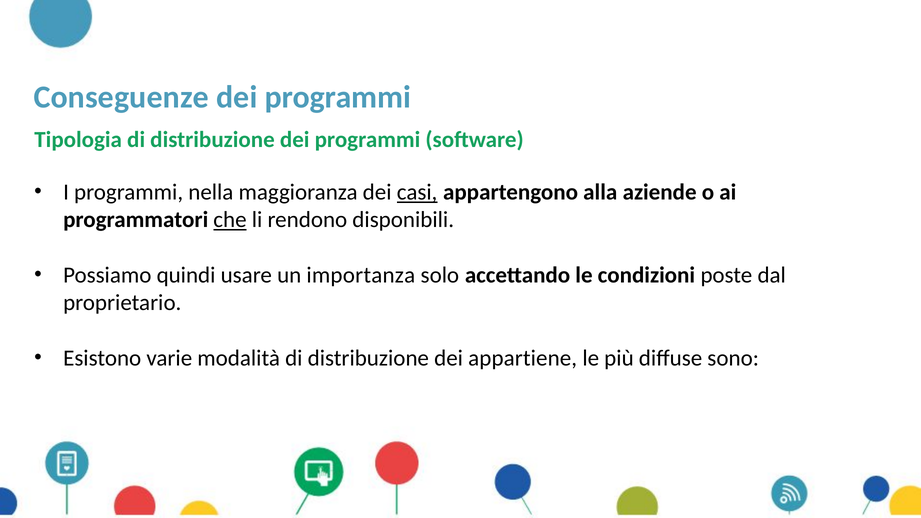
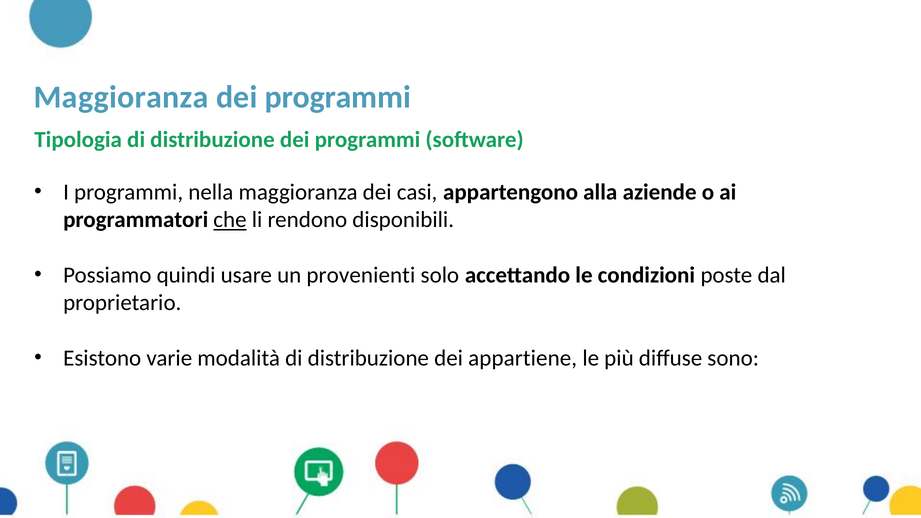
Conseguenze: Conseguenze -> Maggioranza (121, 97)
casi underline: present -> none (417, 192)
importanza: importanza -> provenienti (361, 275)
